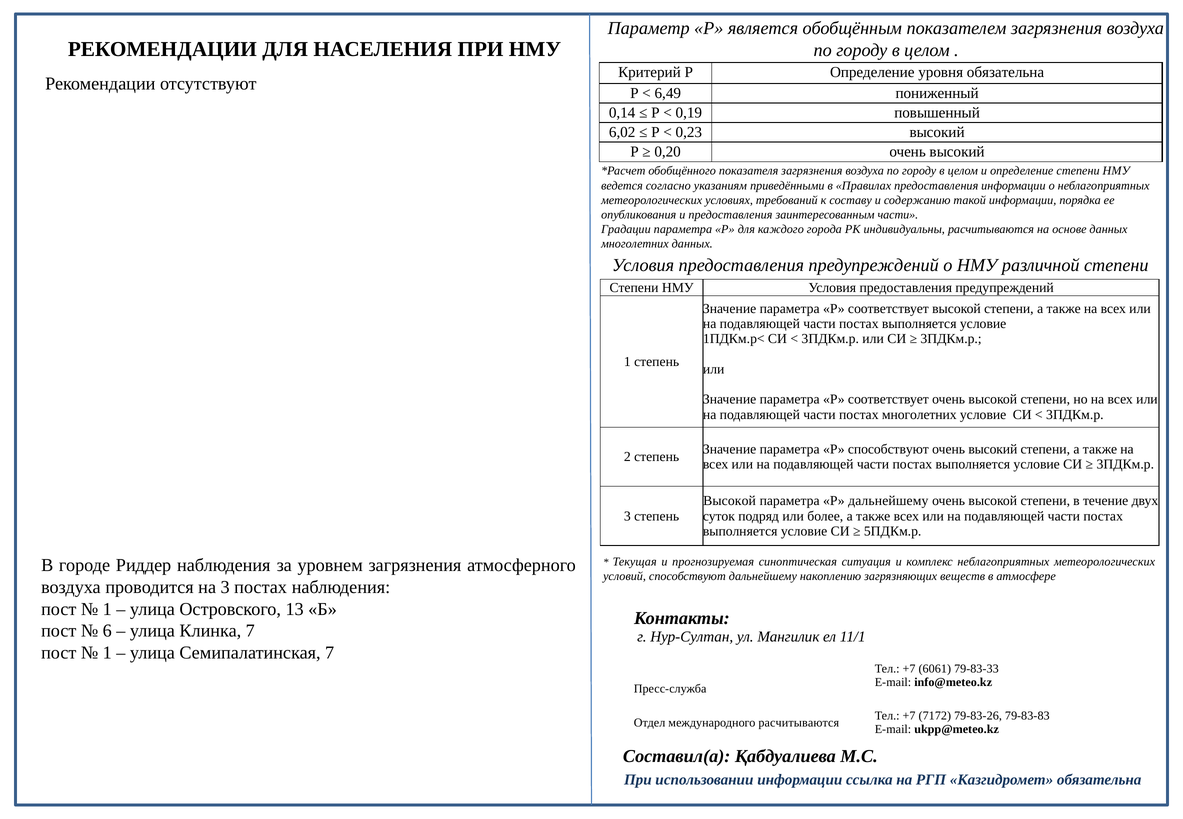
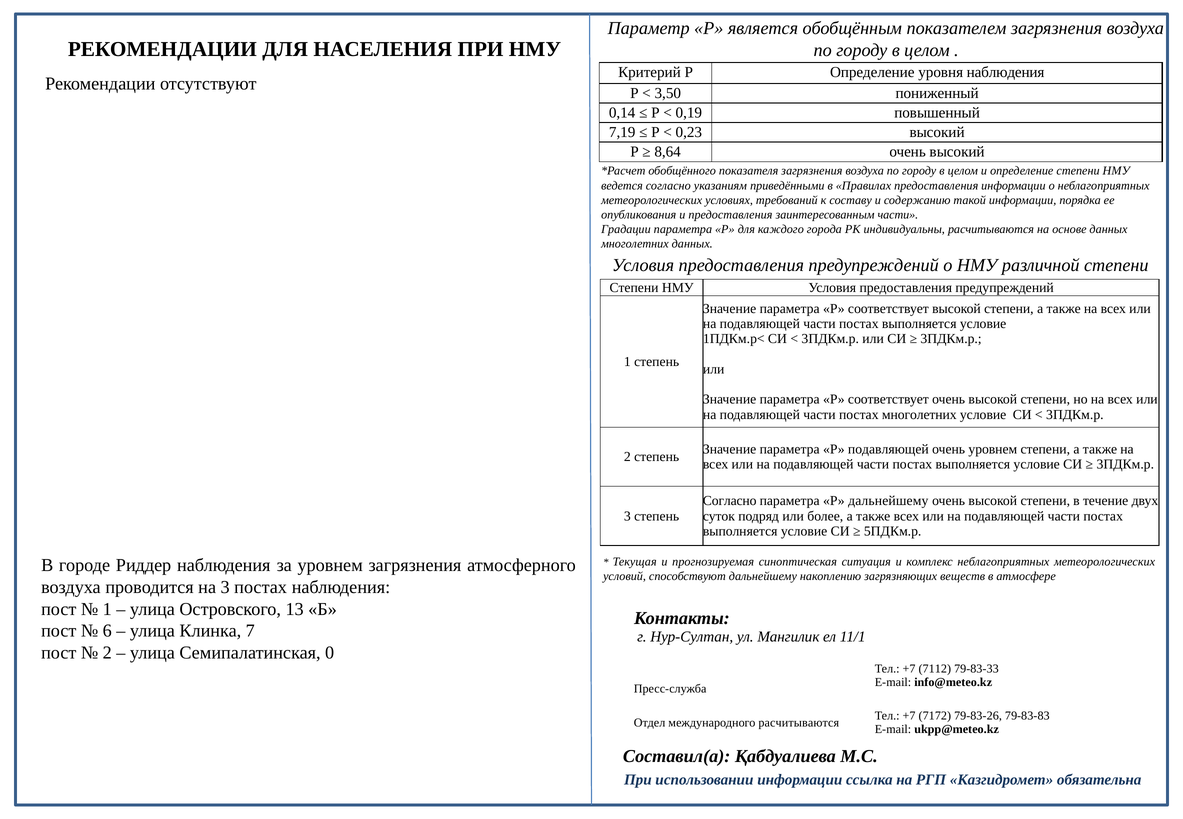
уровня обязательна: обязательна -> наблюдения (1006, 72)
6,49: 6,49 -> 3,50 (668, 93)
6,02: 6,02 -> 7,19 (622, 132)
0,20: 0,20 -> 8,64 (668, 152)
Р способствуют: способствуют -> подавляющей (888, 449)
высокий: высокий -> уровнем (993, 449)
Высокой: Высокой -> Согласно (730, 501)
1: 1 -> 2 (107, 653)
Семипалатинская 7: 7 -> 0 (330, 653)
6061: 6061 -> 7112 (935, 669)
